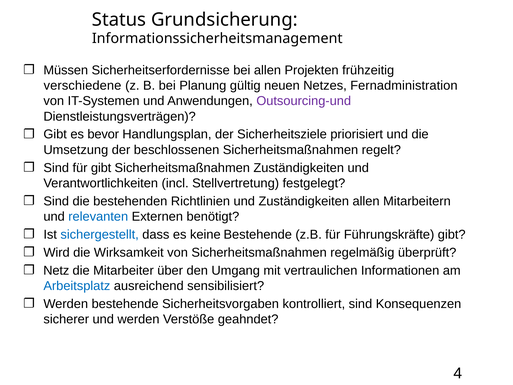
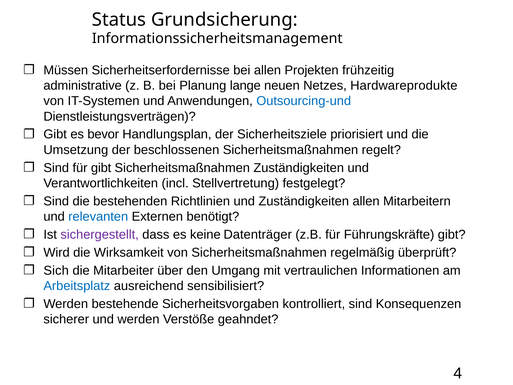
verschiedene: verschiedene -> administrative (83, 86)
gültig: gültig -> lange (245, 86)
Fernadministration: Fernadministration -> Hardwareprodukte (404, 86)
Outsourcing-und colour: purple -> blue (304, 101)
sichergestellt colour: blue -> purple (100, 234)
keine Bestehende: Bestehende -> Datenträger (258, 234)
Netz: Netz -> Sich (56, 270)
